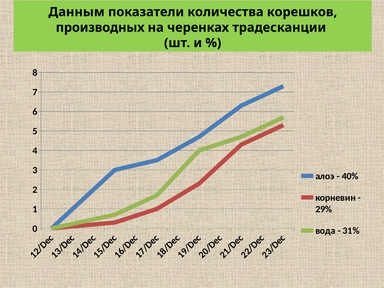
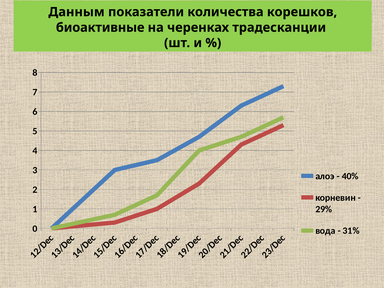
производных: производных -> биоактивные (100, 28)
